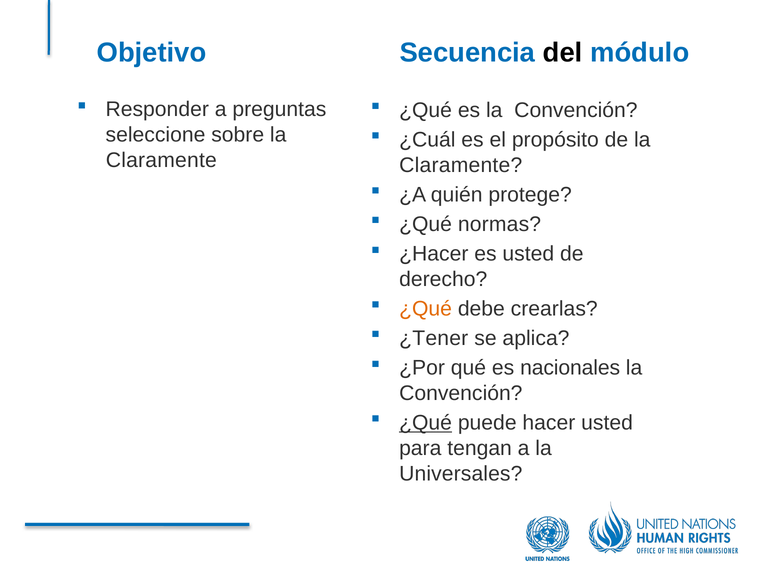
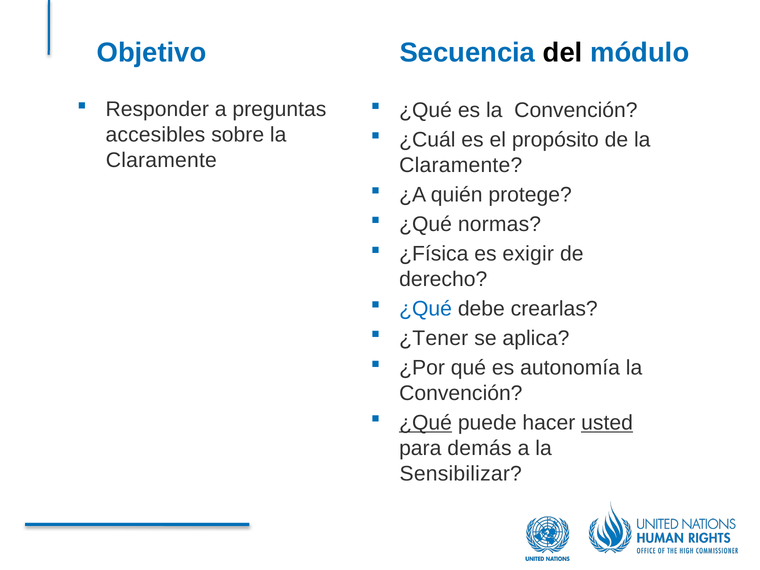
seleccione: seleccione -> accesibles (155, 135)
¿Hacer: ¿Hacer -> ¿Física (434, 254)
es usted: usted -> exigir (528, 254)
¿Qué colour: orange -> blue (426, 309)
nacionales: nacionales -> autonomía (570, 368)
usted underline: none -> present (607, 423)
tengan: tengan -> demás (479, 448)
Universales: Universales -> Sensibilizar (461, 474)
